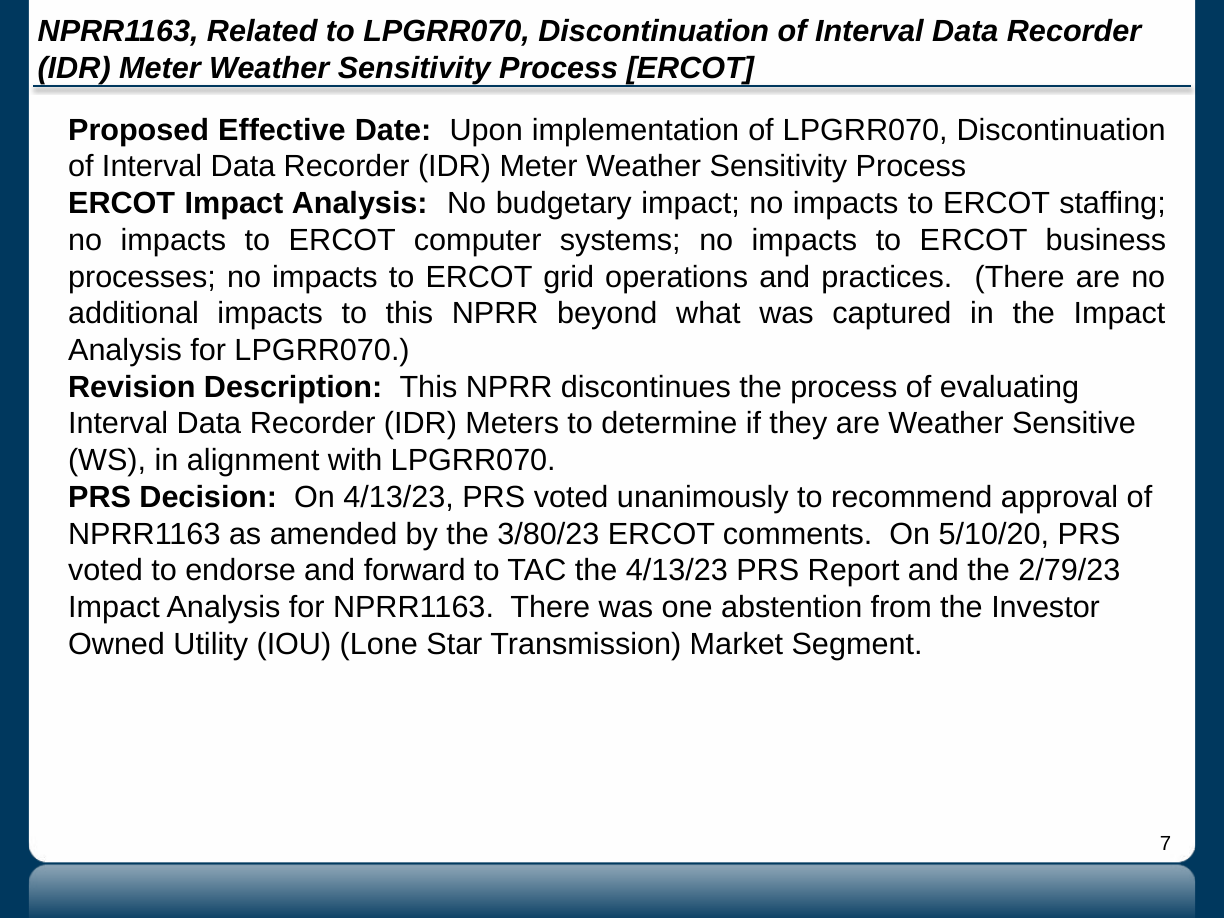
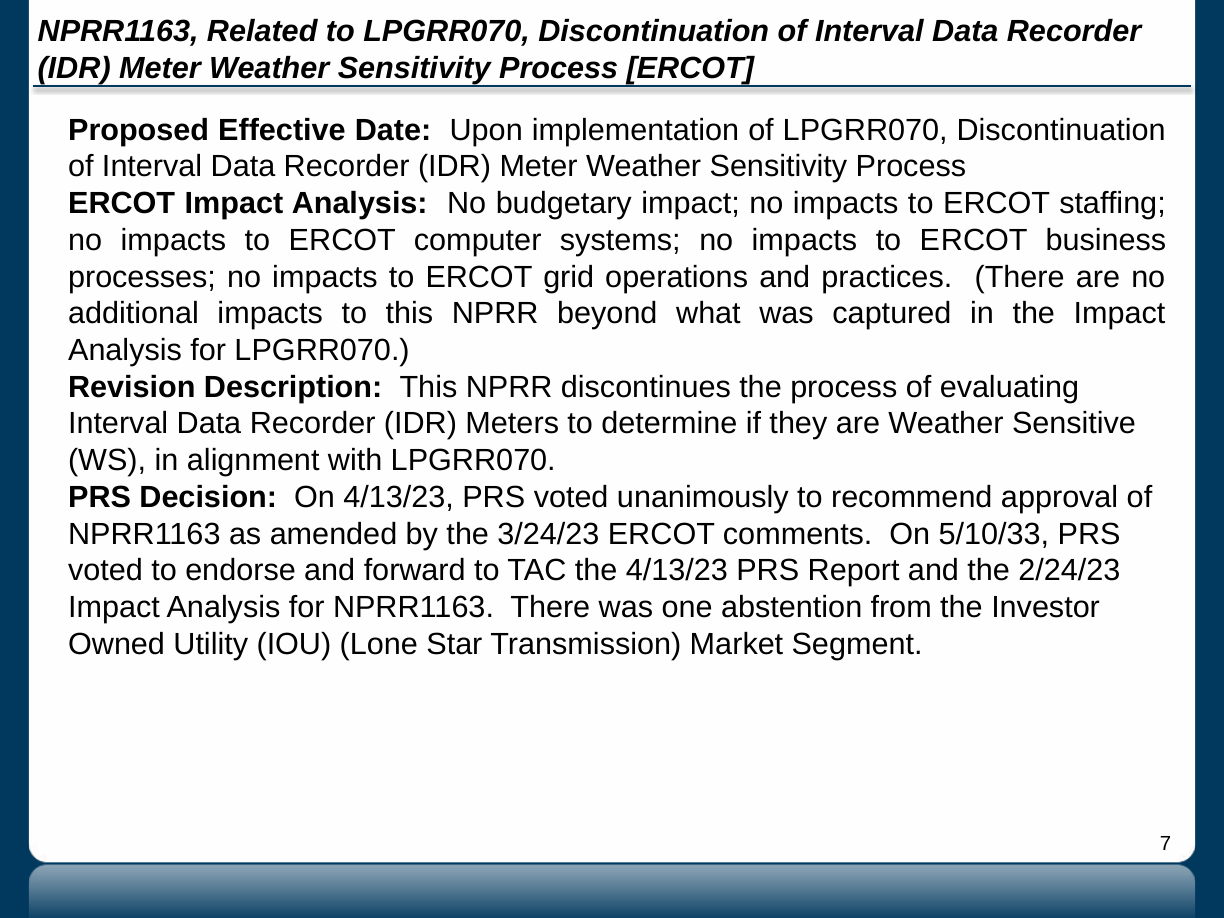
3/80/23: 3/80/23 -> 3/24/23 (548, 534)
5/10/20: 5/10/20 -> 5/10/33 (994, 534)
2/79/23: 2/79/23 -> 2/24/23 (1069, 571)
